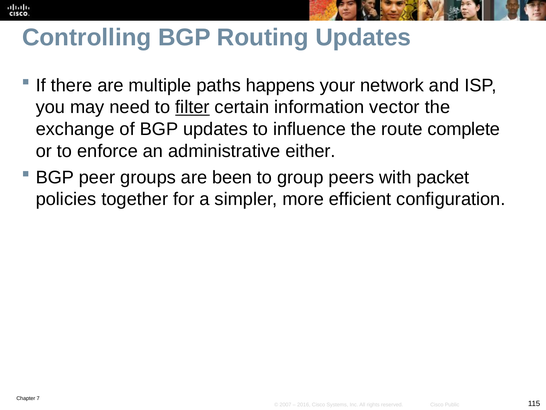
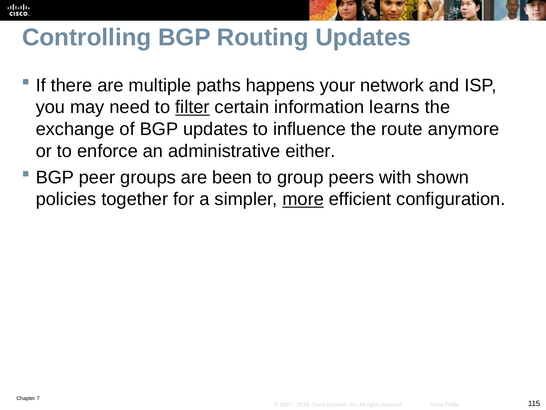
vector: vector -> learns (395, 107)
complete: complete -> anymore (464, 129)
packet: packet -> shown (443, 177)
more underline: none -> present (303, 199)
